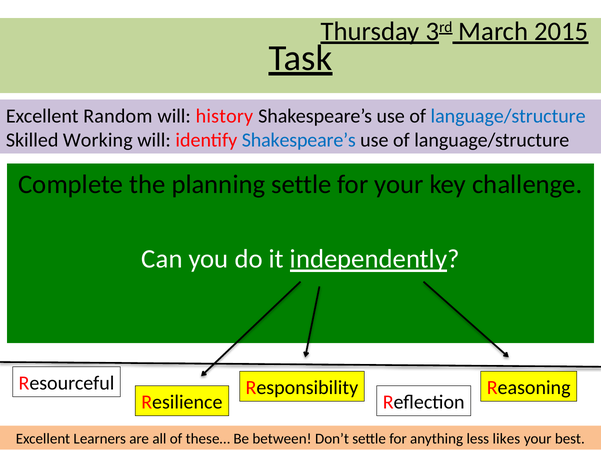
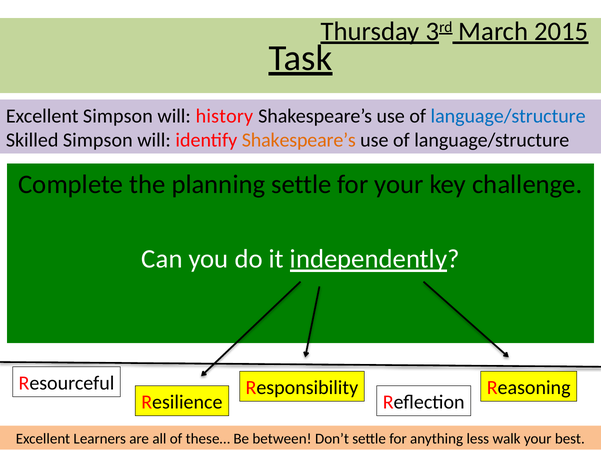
Excellent Random: Random -> Simpson (118, 116)
Skilled Working: Working -> Simpson (98, 140)
Shakespeare’s colour: blue -> orange (299, 140)
likes: likes -> walk (507, 439)
